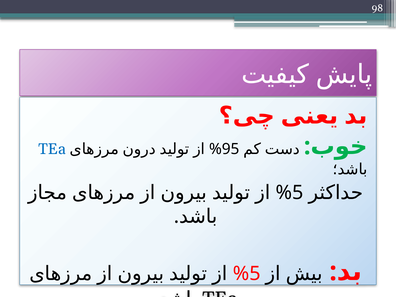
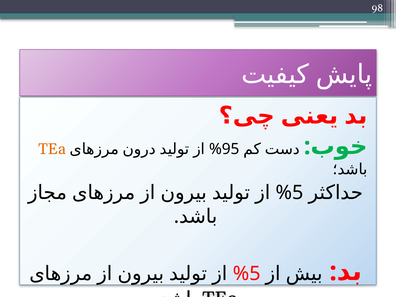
TEa colour: blue -> orange (52, 149)
